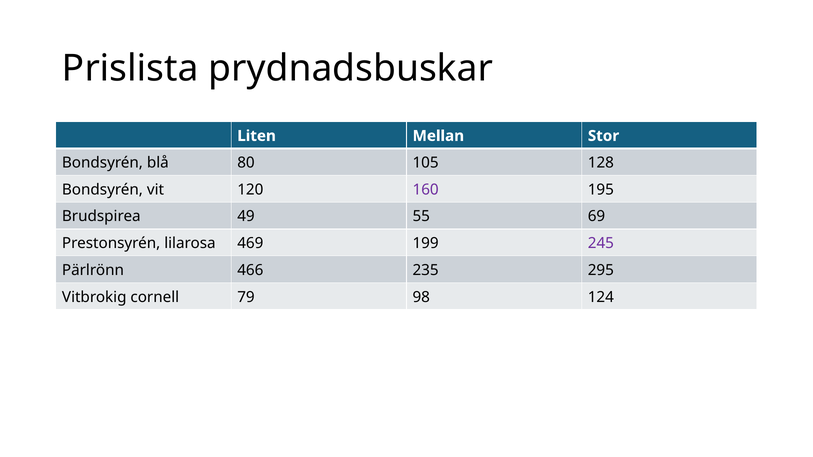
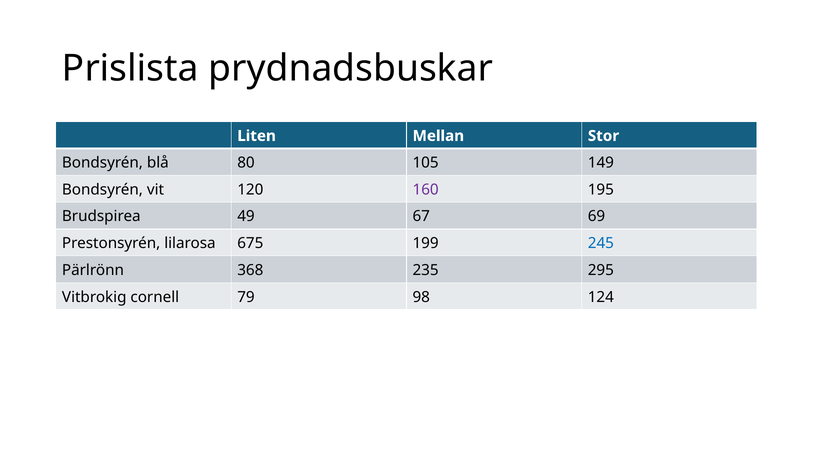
128: 128 -> 149 (601, 163)
55: 55 -> 67 (421, 217)
469: 469 -> 675 (250, 243)
245 colour: purple -> blue (601, 243)
466: 466 -> 368 (250, 270)
